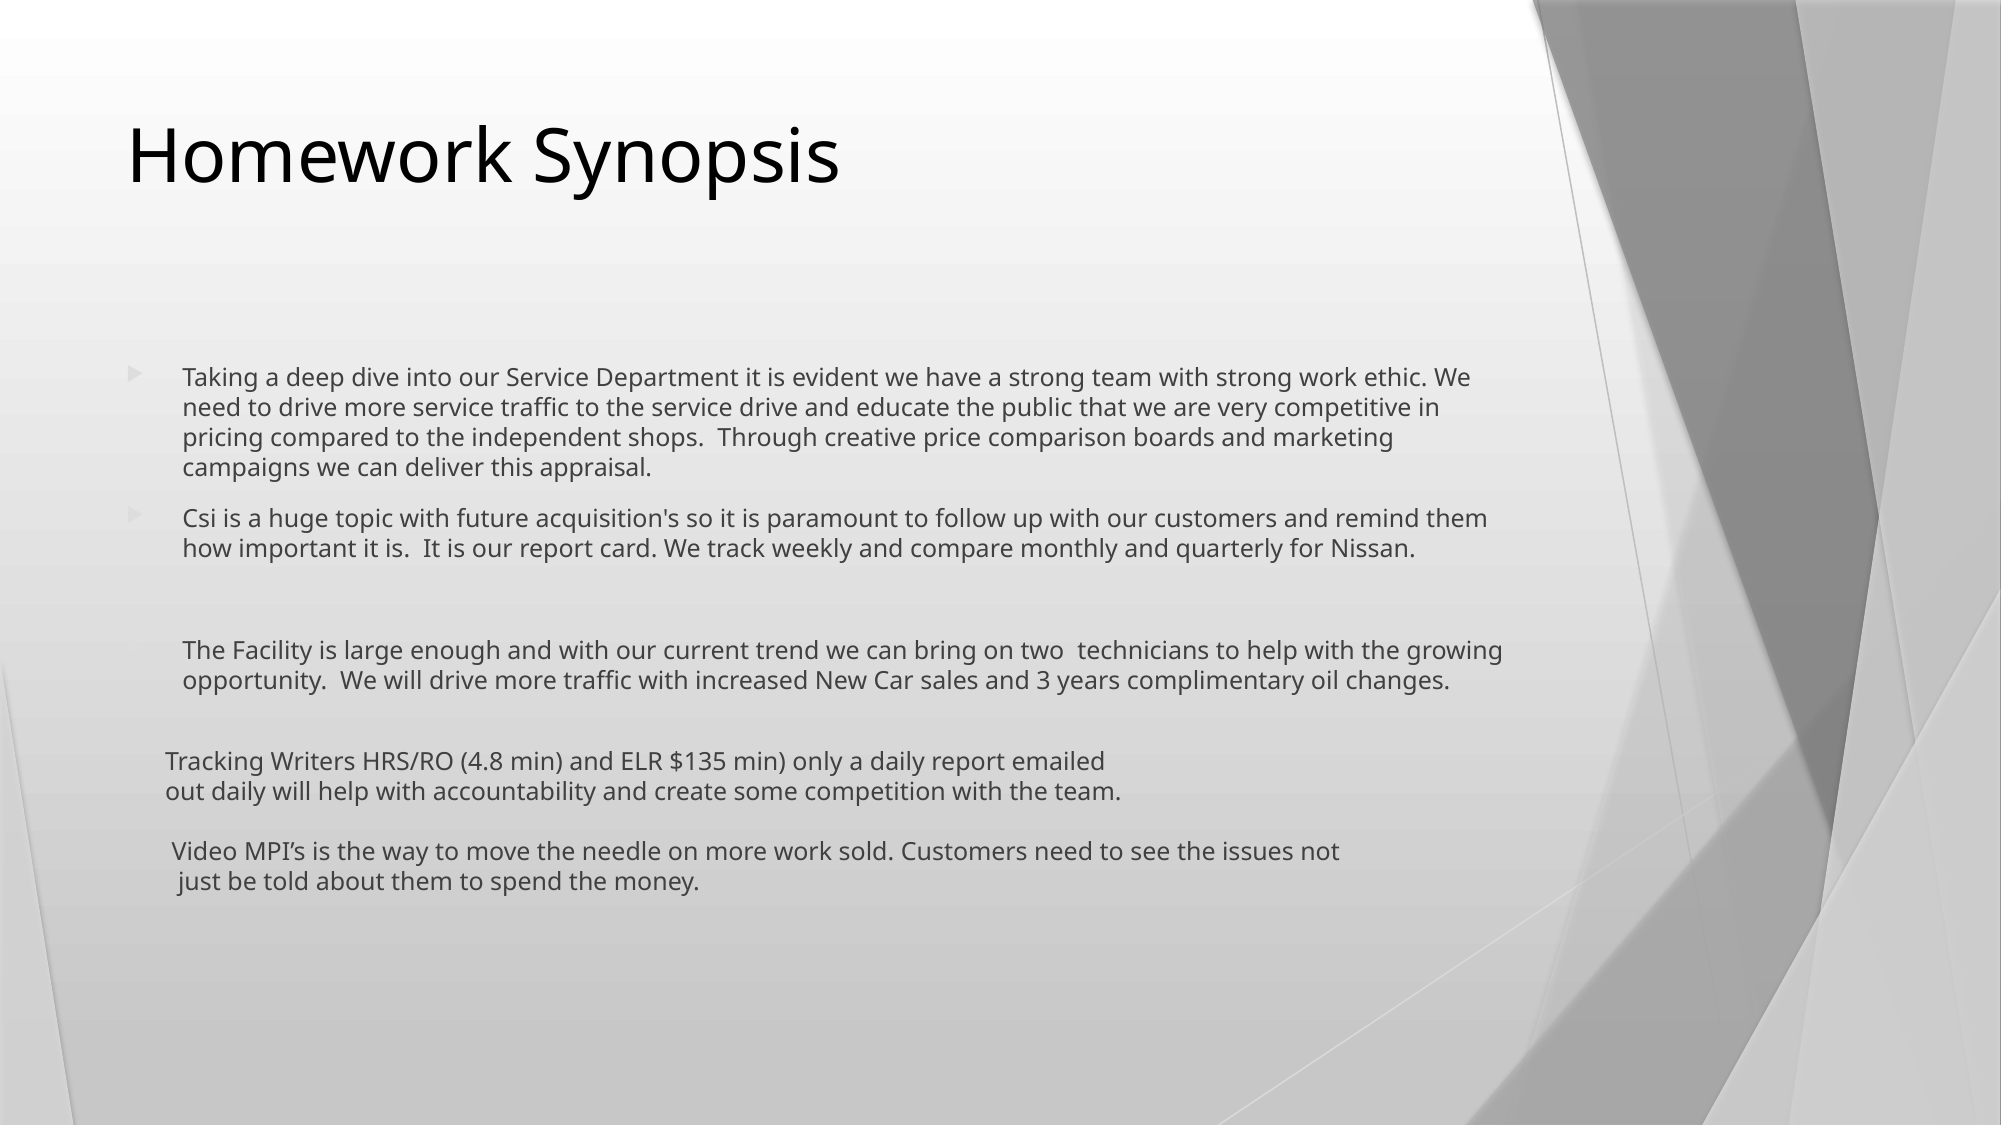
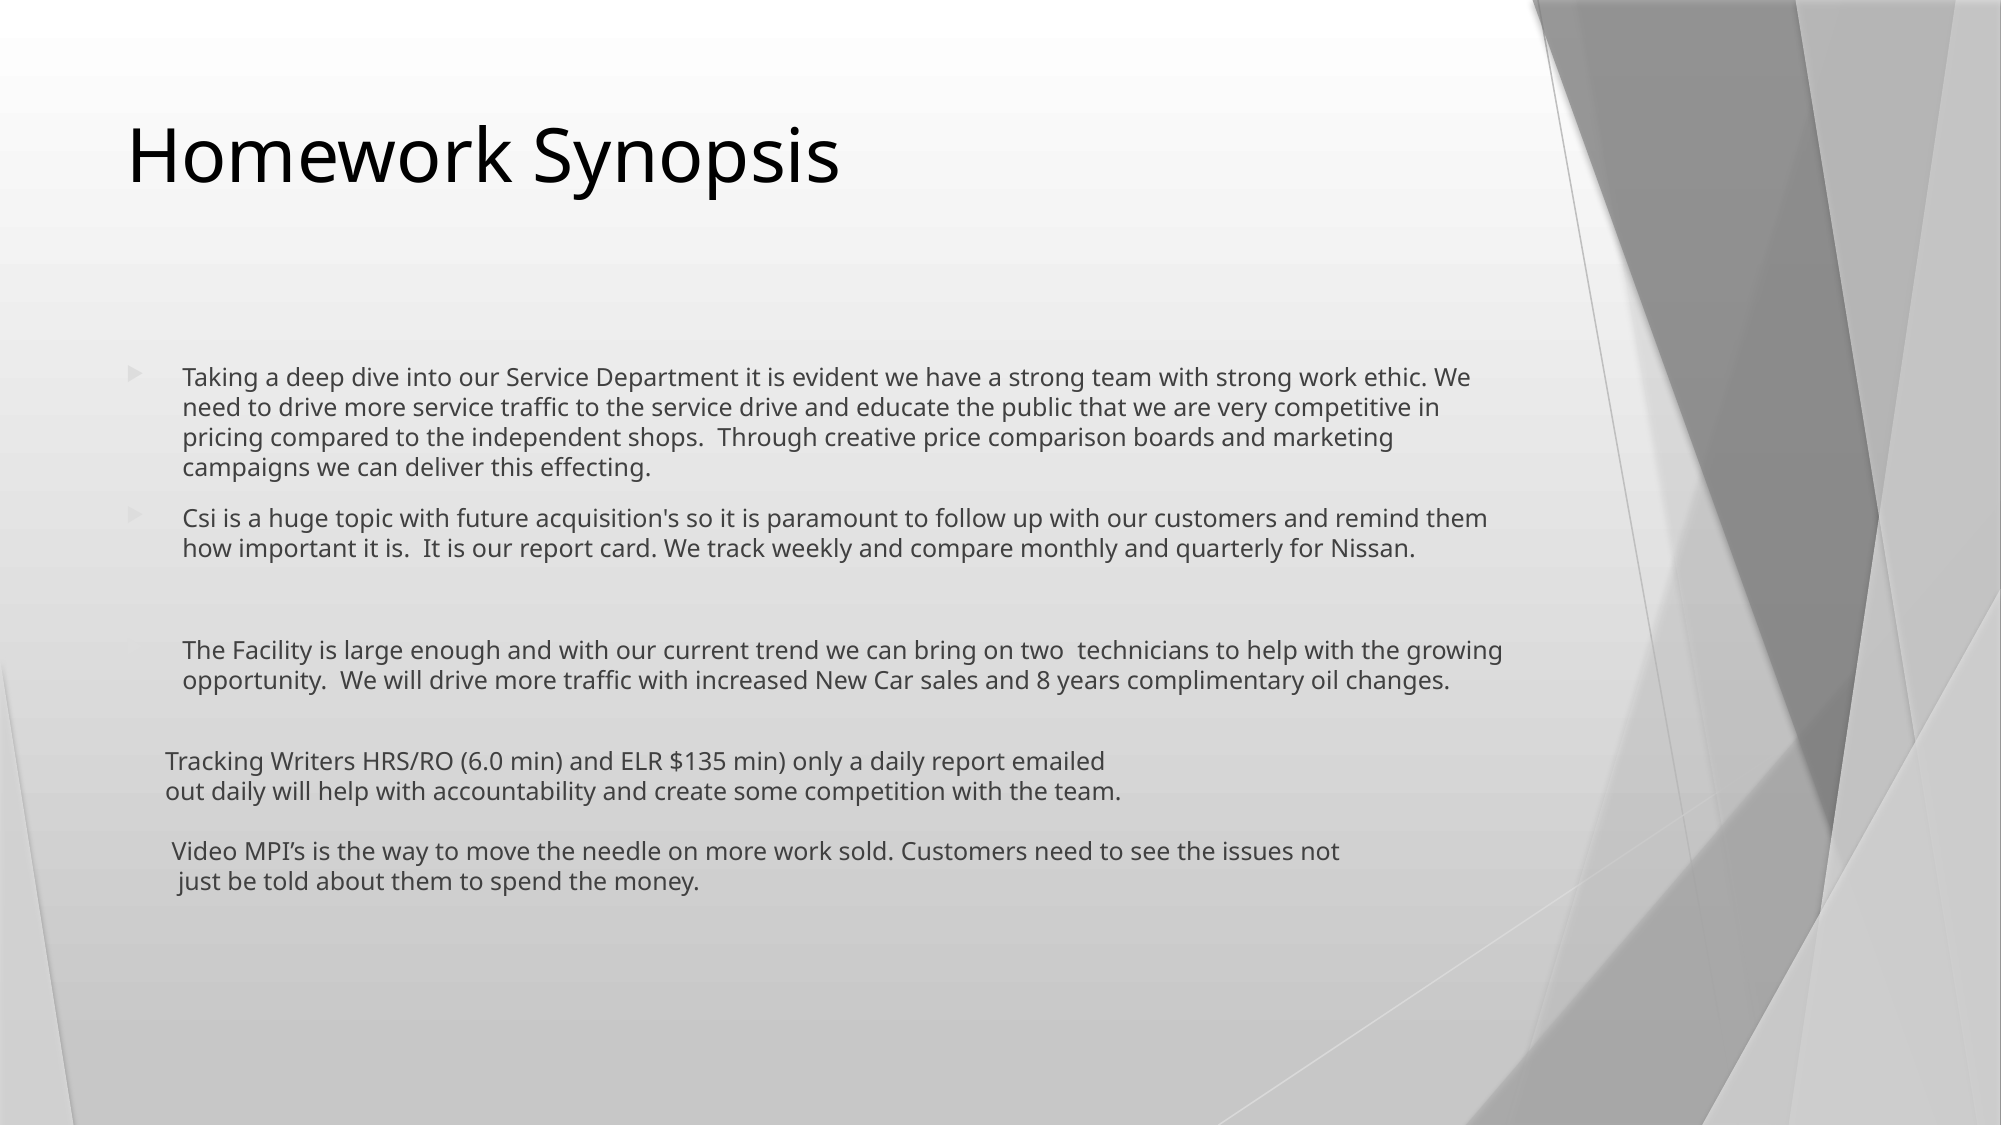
appraisal: appraisal -> effecting (596, 469)
3: 3 -> 8 (1044, 682)
4.8: 4.8 -> 6.0 (482, 762)
